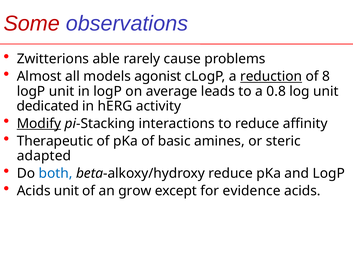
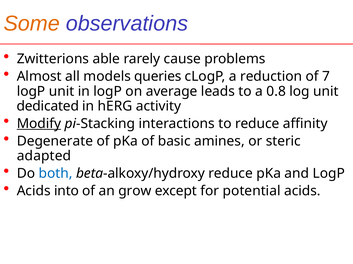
Some colour: red -> orange (32, 24)
agonist: agonist -> queries (158, 77)
reduction underline: present -> none (271, 77)
8: 8 -> 7 (326, 77)
Therapeutic: Therapeutic -> Degenerate (55, 142)
Acids unit: unit -> into (66, 191)
evidence: evidence -> potential (252, 191)
